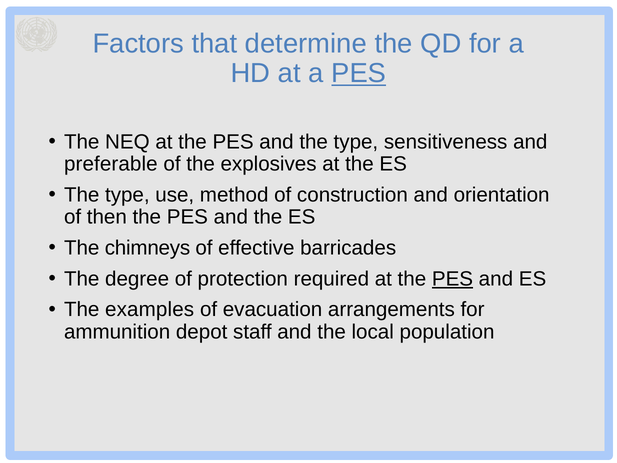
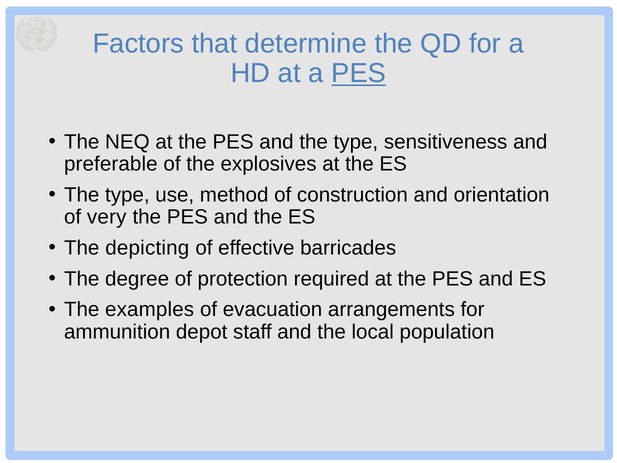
then: then -> very (107, 217)
chimneys: chimneys -> depicting (147, 248)
PES underline: present -> none (452, 279)
